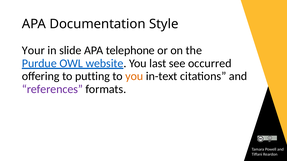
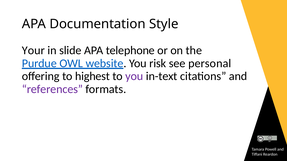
last: last -> risk (158, 64)
occurred: occurred -> personal (210, 64)
putting: putting -> highest (93, 76)
you colour: orange -> purple (134, 76)
